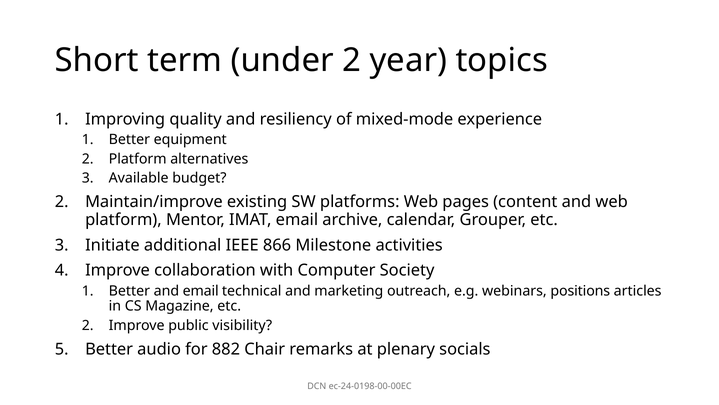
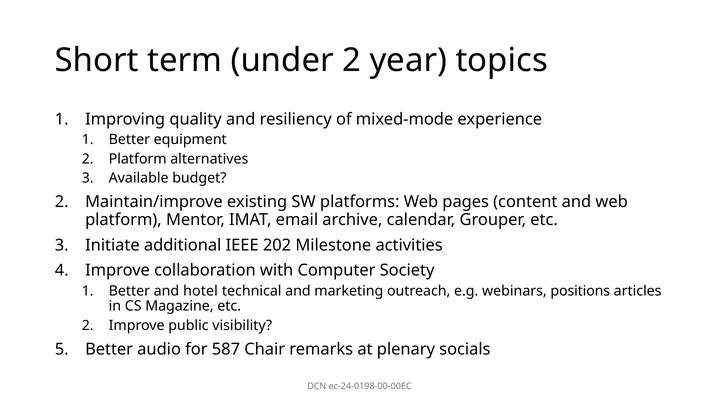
866: 866 -> 202 (277, 245)
and email: email -> hotel (201, 290)
882: 882 -> 587 (226, 349)
